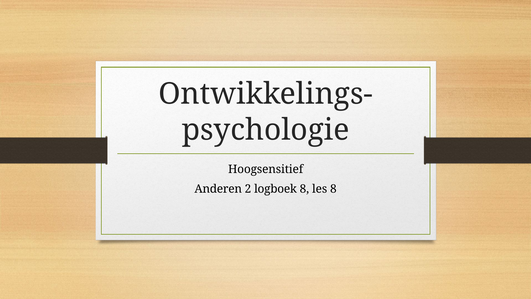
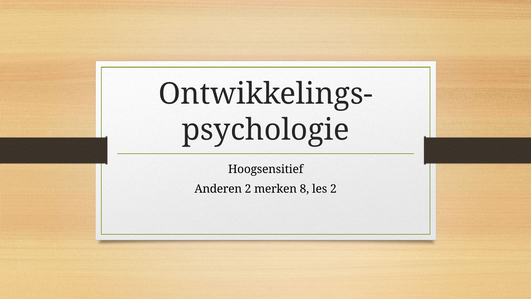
logboek: logboek -> merken (276, 189)
les 8: 8 -> 2 (333, 189)
